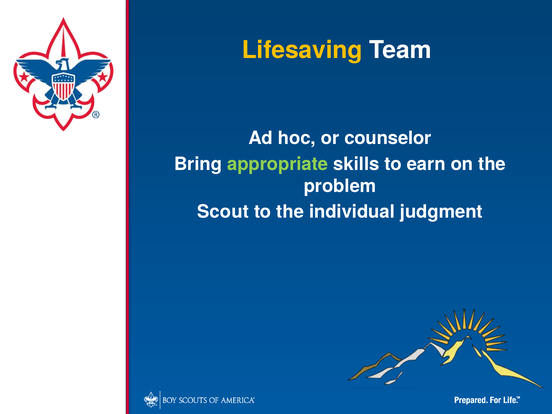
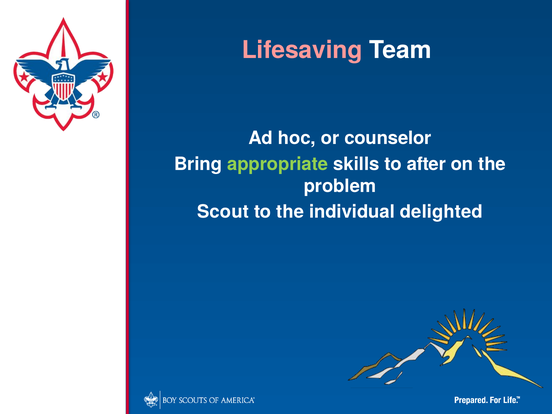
Lifesaving colour: yellow -> pink (302, 50)
earn: earn -> after (426, 164)
judgment: judgment -> delighted (441, 212)
